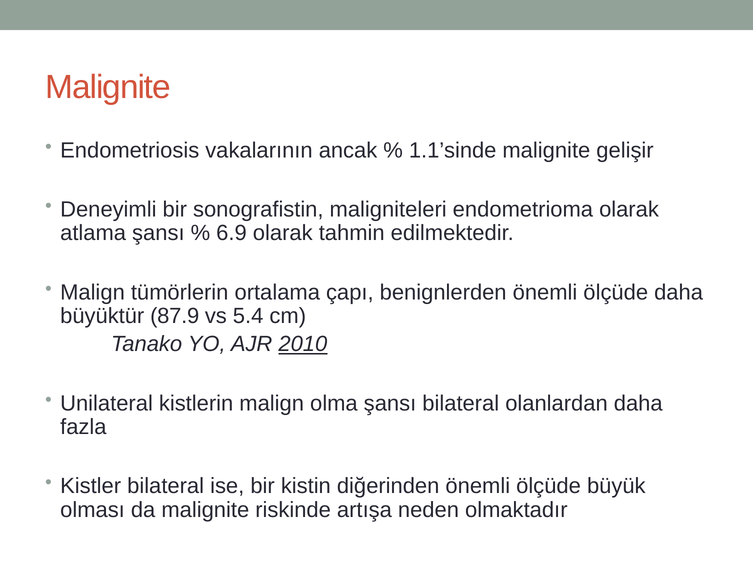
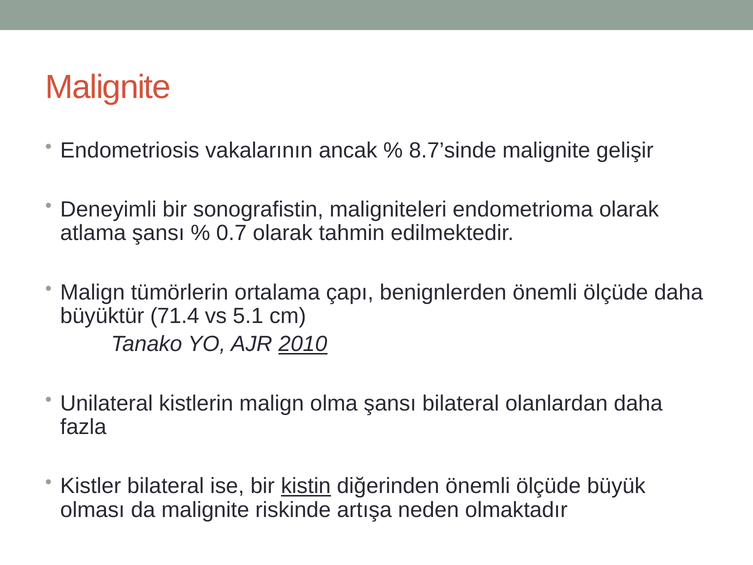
1.1’sinde: 1.1’sinde -> 8.7’sinde (453, 150)
6.9: 6.9 -> 0.7 (231, 233)
87.9: 87.9 -> 71.4 (175, 316)
5.4: 5.4 -> 5.1 (248, 316)
kistin underline: none -> present (306, 486)
